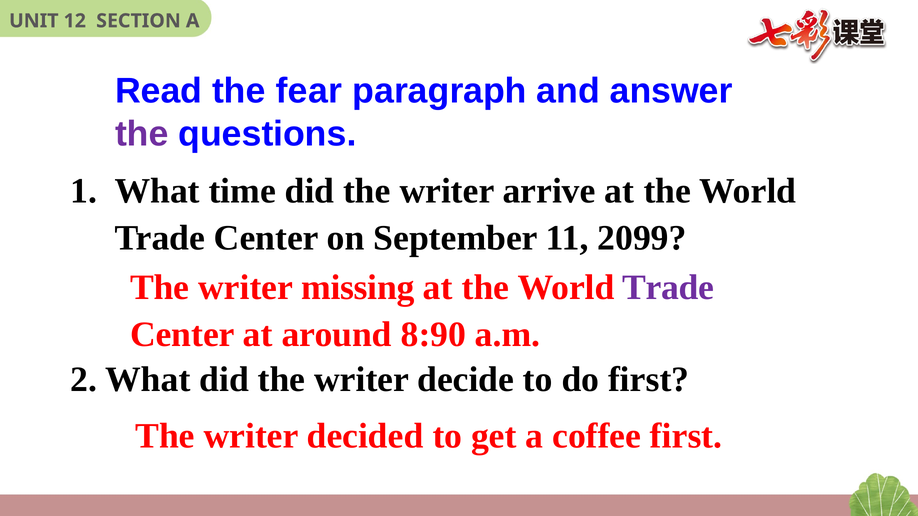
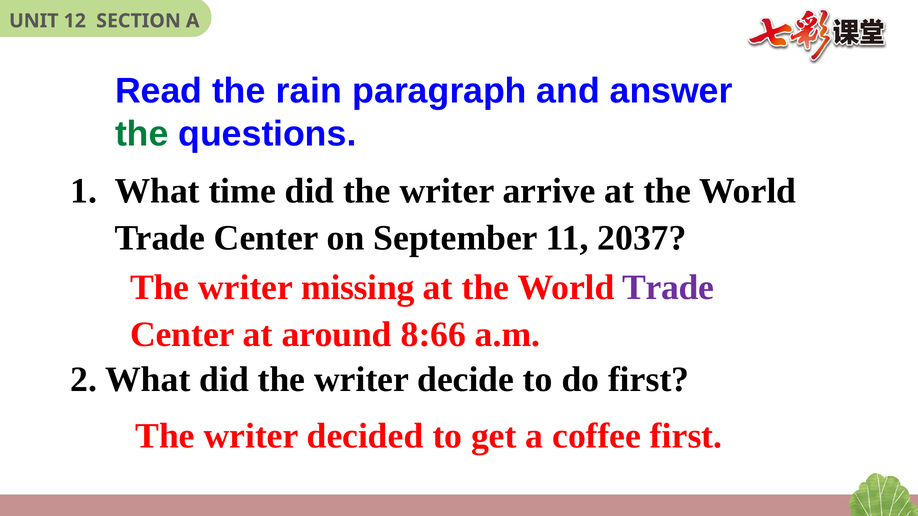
fear: fear -> rain (309, 91)
the colour: purple -> green (142, 134)
2099: 2099 -> 2037 (642, 238)
8:90: 8:90 -> 8:66 (433, 335)
